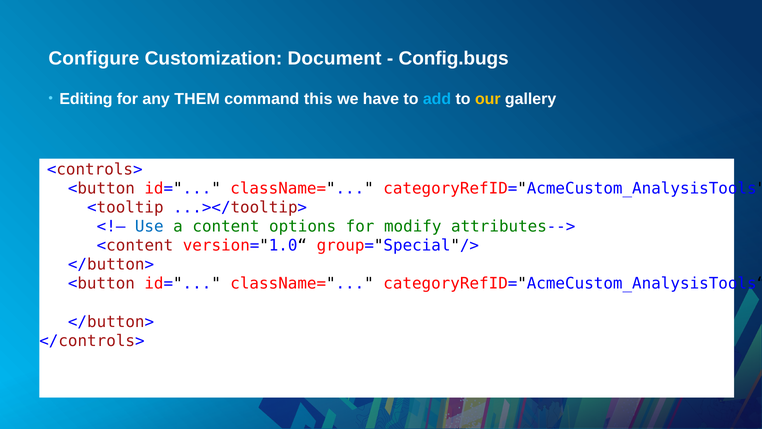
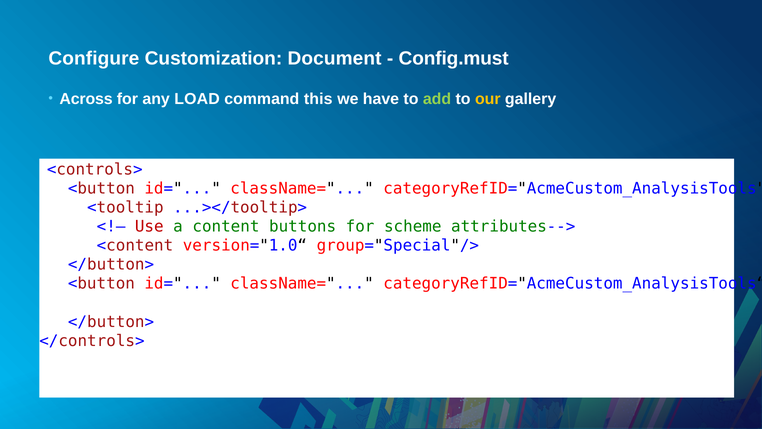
Config.bugs: Config.bugs -> Config.must (454, 58)
Editing: Editing -> Across (86, 99)
THEM: THEM -> LOAD (197, 99)
add colour: light blue -> light green (437, 99)
Use colour: blue -> red (149, 226)
options: options -> buttons (303, 226)
modify: modify -> scheme (413, 226)
